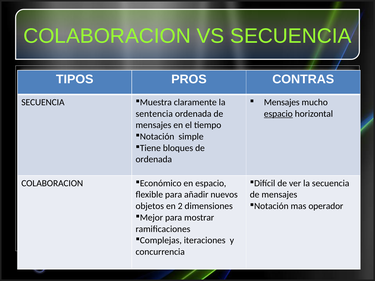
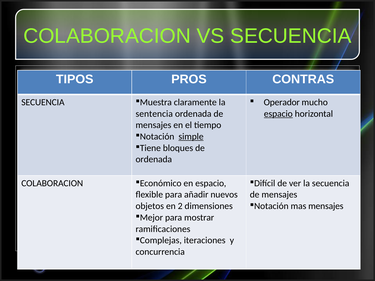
Mensajes: Mensajes -> Operador (282, 102)
simple underline: none -> present (191, 137)
mas operador: operador -> mensajes (326, 206)
